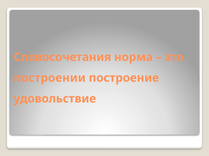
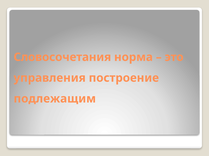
построении: построении -> управления (50, 78)
удовольствие: удовольствие -> подлежащим (55, 99)
